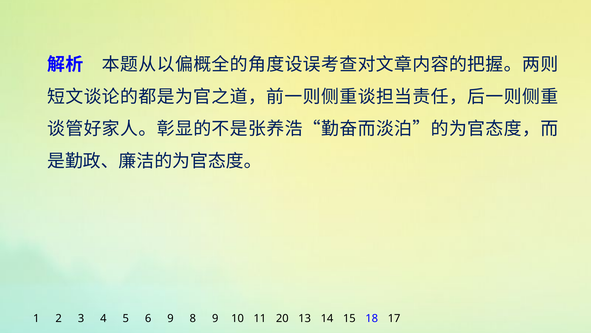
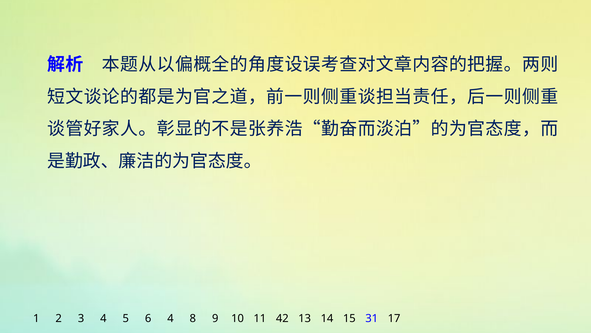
6 9: 9 -> 4 (170, 318)
20: 20 -> 42 (282, 318)
18: 18 -> 31 (372, 318)
